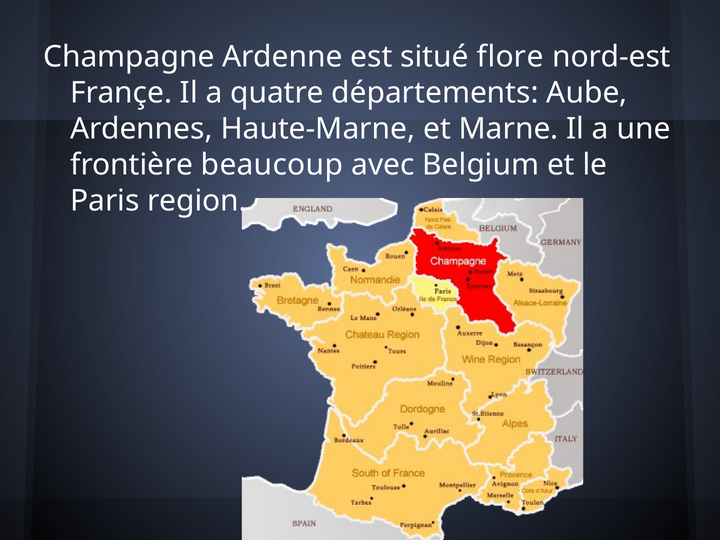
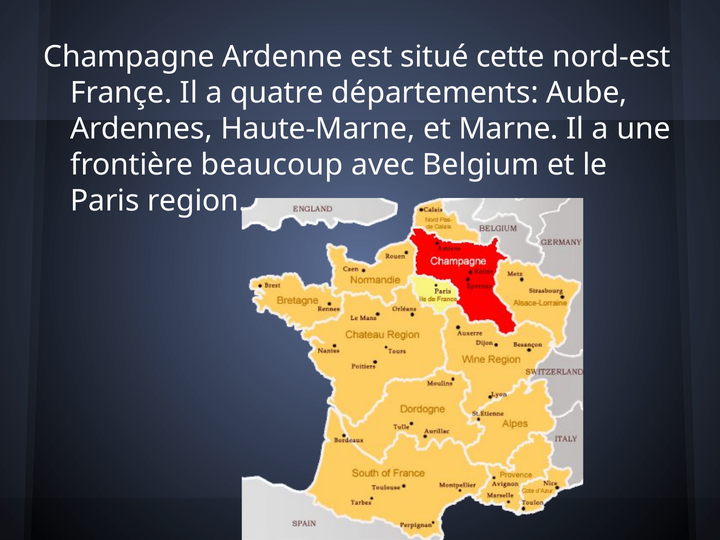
flore: flore -> cette (511, 57)
